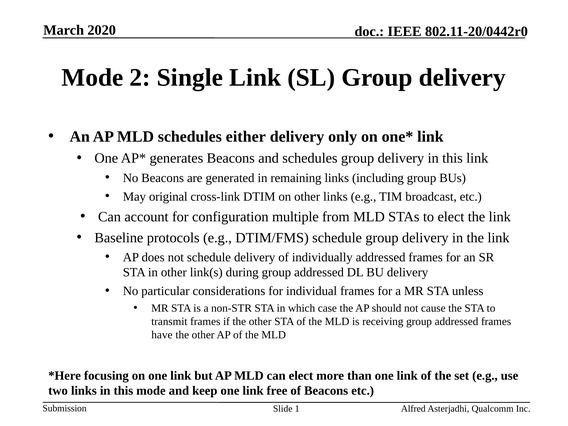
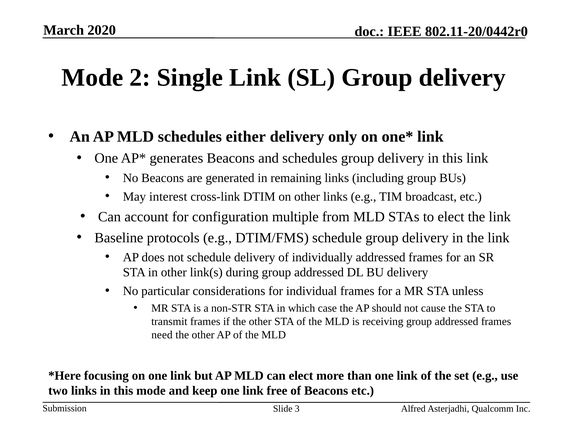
original: original -> interest (168, 197)
have: have -> need (162, 335)
1: 1 -> 3 (297, 409)
